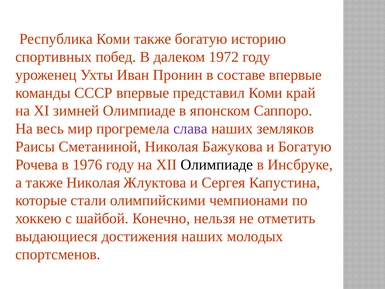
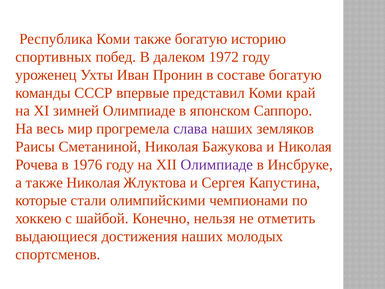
составе впервые: впервые -> богатую (295, 75)
и Богатую: Богатую -> Николая (305, 147)
Олимпиаде colour: black -> purple (217, 164)
